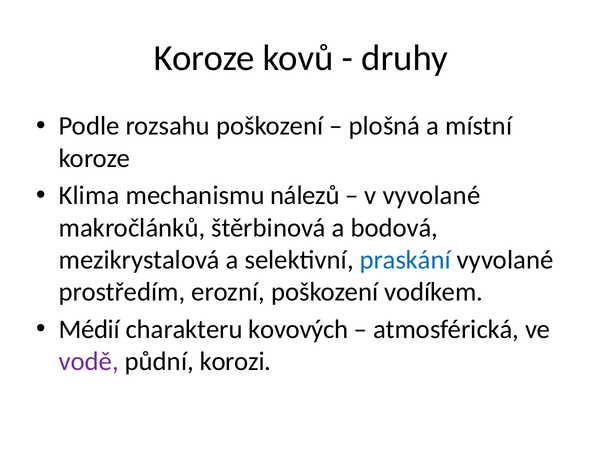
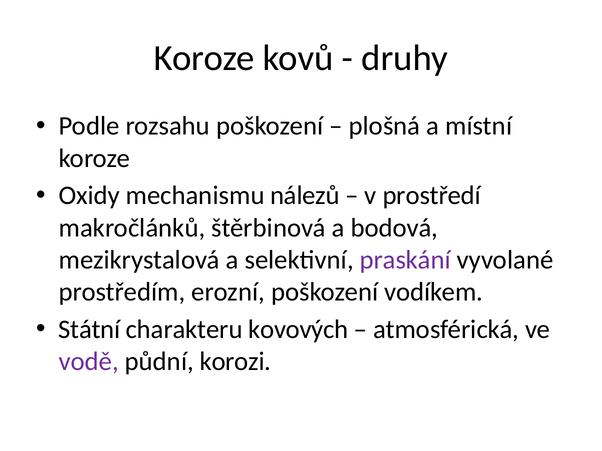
Klima: Klima -> Oxidy (89, 196)
v vyvolané: vyvolané -> prostředí (432, 196)
praskání colour: blue -> purple (405, 260)
Médií: Médií -> Státní (89, 330)
